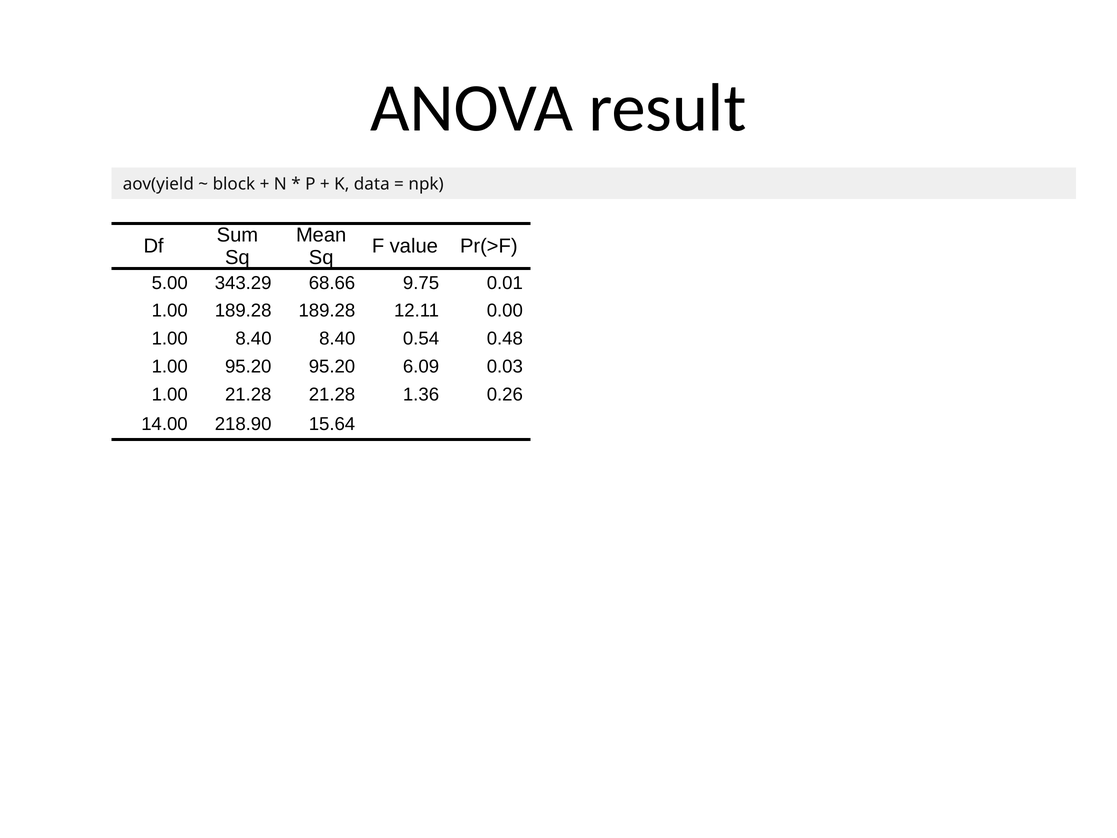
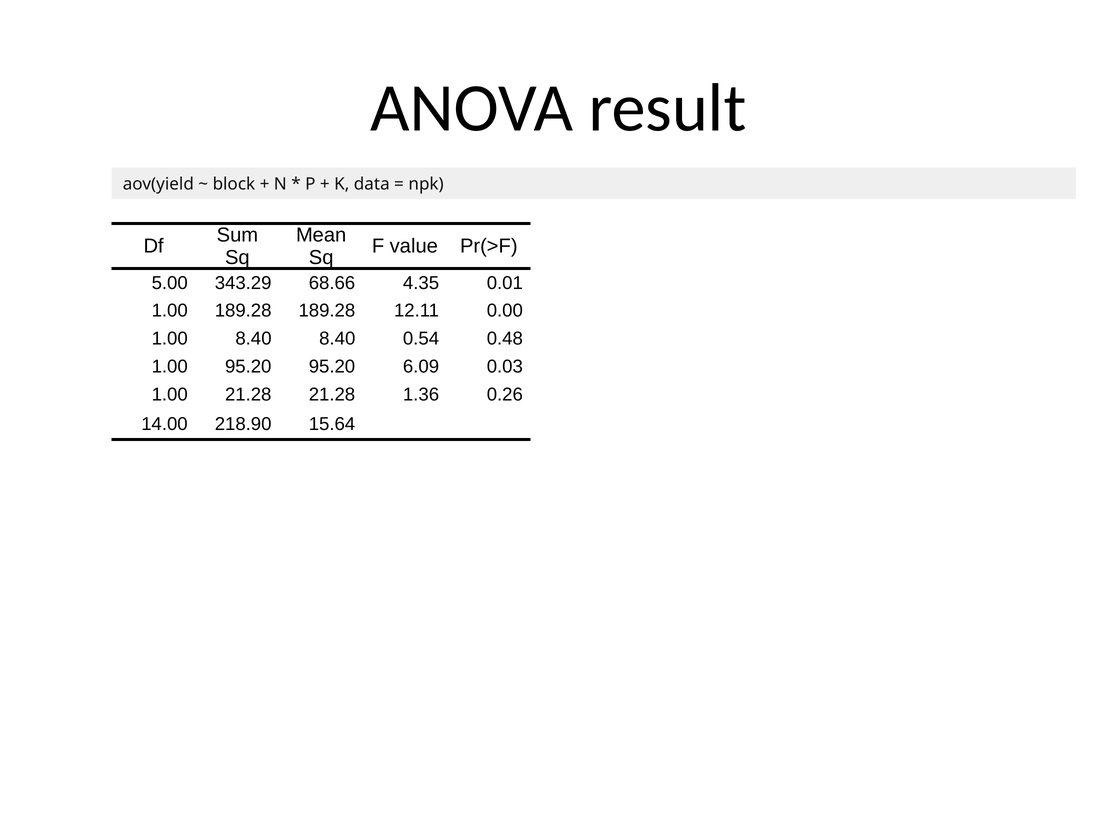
9.75: 9.75 -> 4.35 (421, 283)
